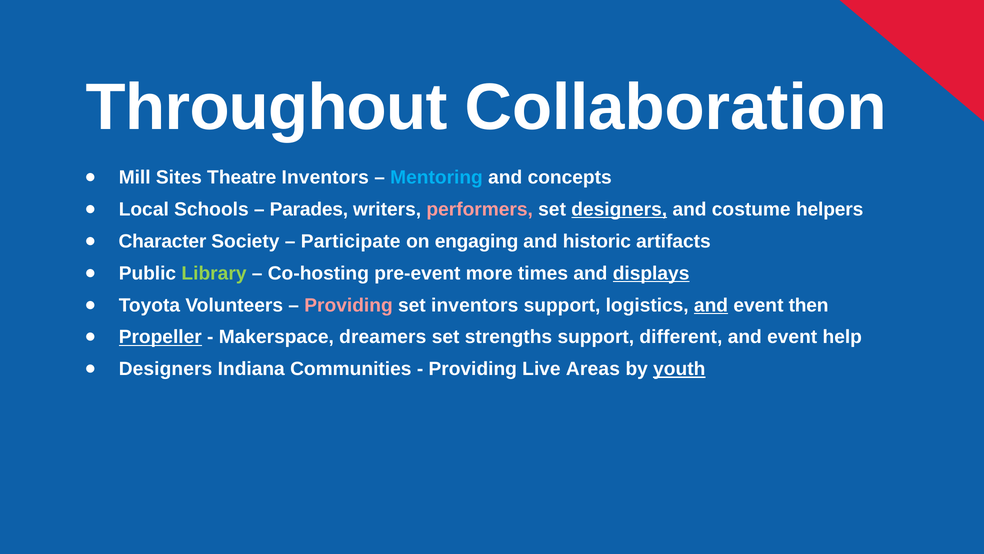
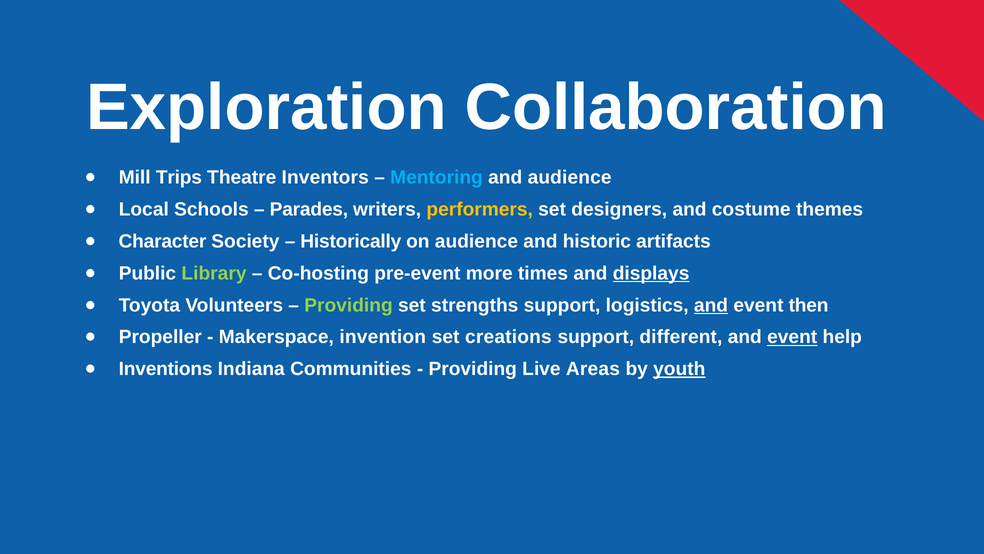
Throughout: Throughout -> Exploration (266, 107)
Sites: Sites -> Trips (179, 177)
and concepts: concepts -> audience (570, 177)
performers colour: pink -> yellow (480, 209)
designers underline: present -> none (619, 209)
helpers: helpers -> themes (830, 209)
Participate: Participate -> Historically (351, 241)
on engaging: engaging -> audience (476, 241)
Providing colour: pink -> light green (349, 305)
set inventors: inventors -> strengths (475, 305)
Propeller underline: present -> none (160, 337)
dreamers: dreamers -> invention (383, 337)
strengths: strengths -> creations (508, 337)
event underline: none -> present (792, 337)
Designers: Designers -> Inventions (166, 369)
